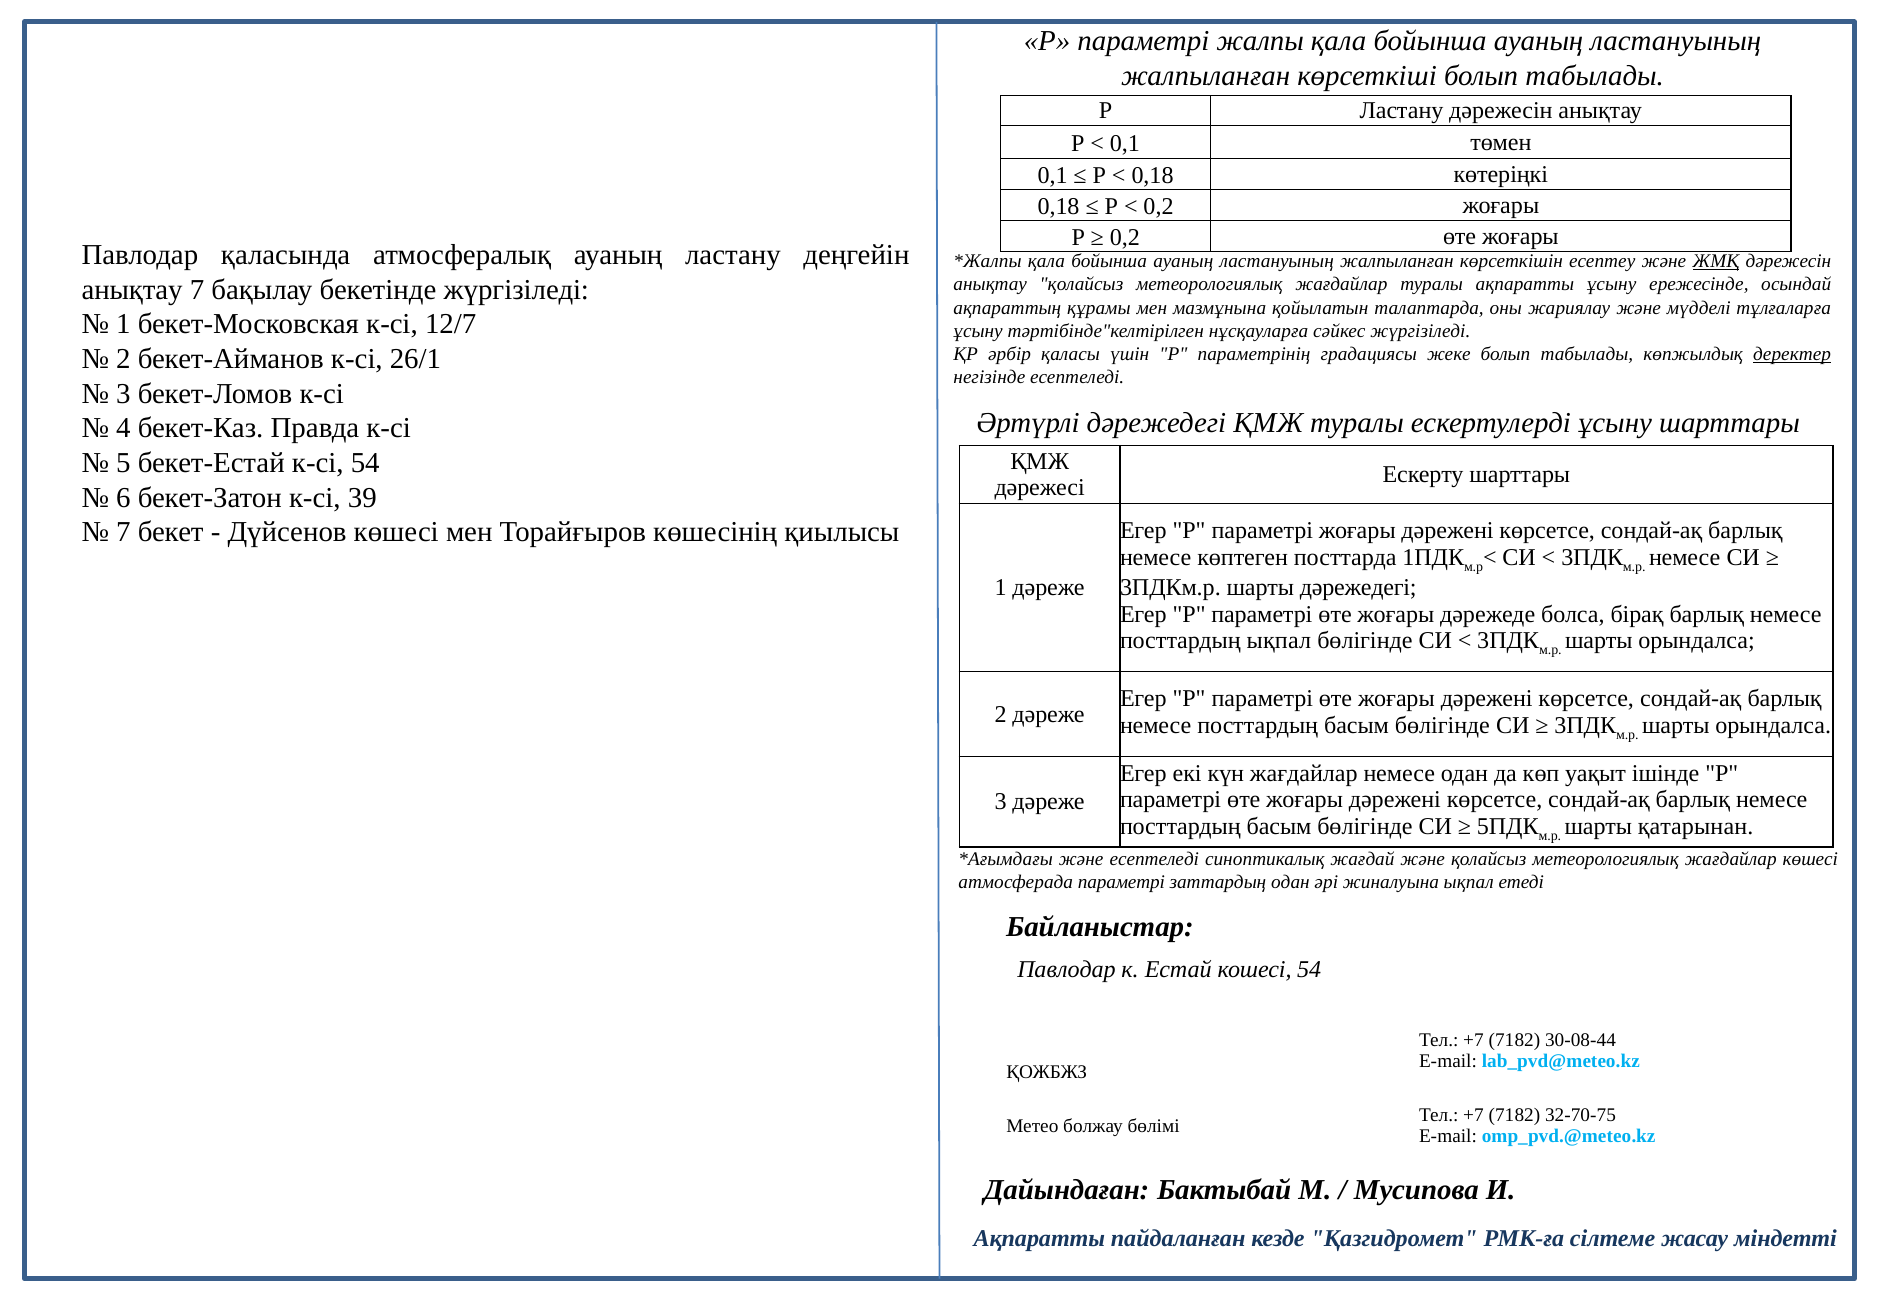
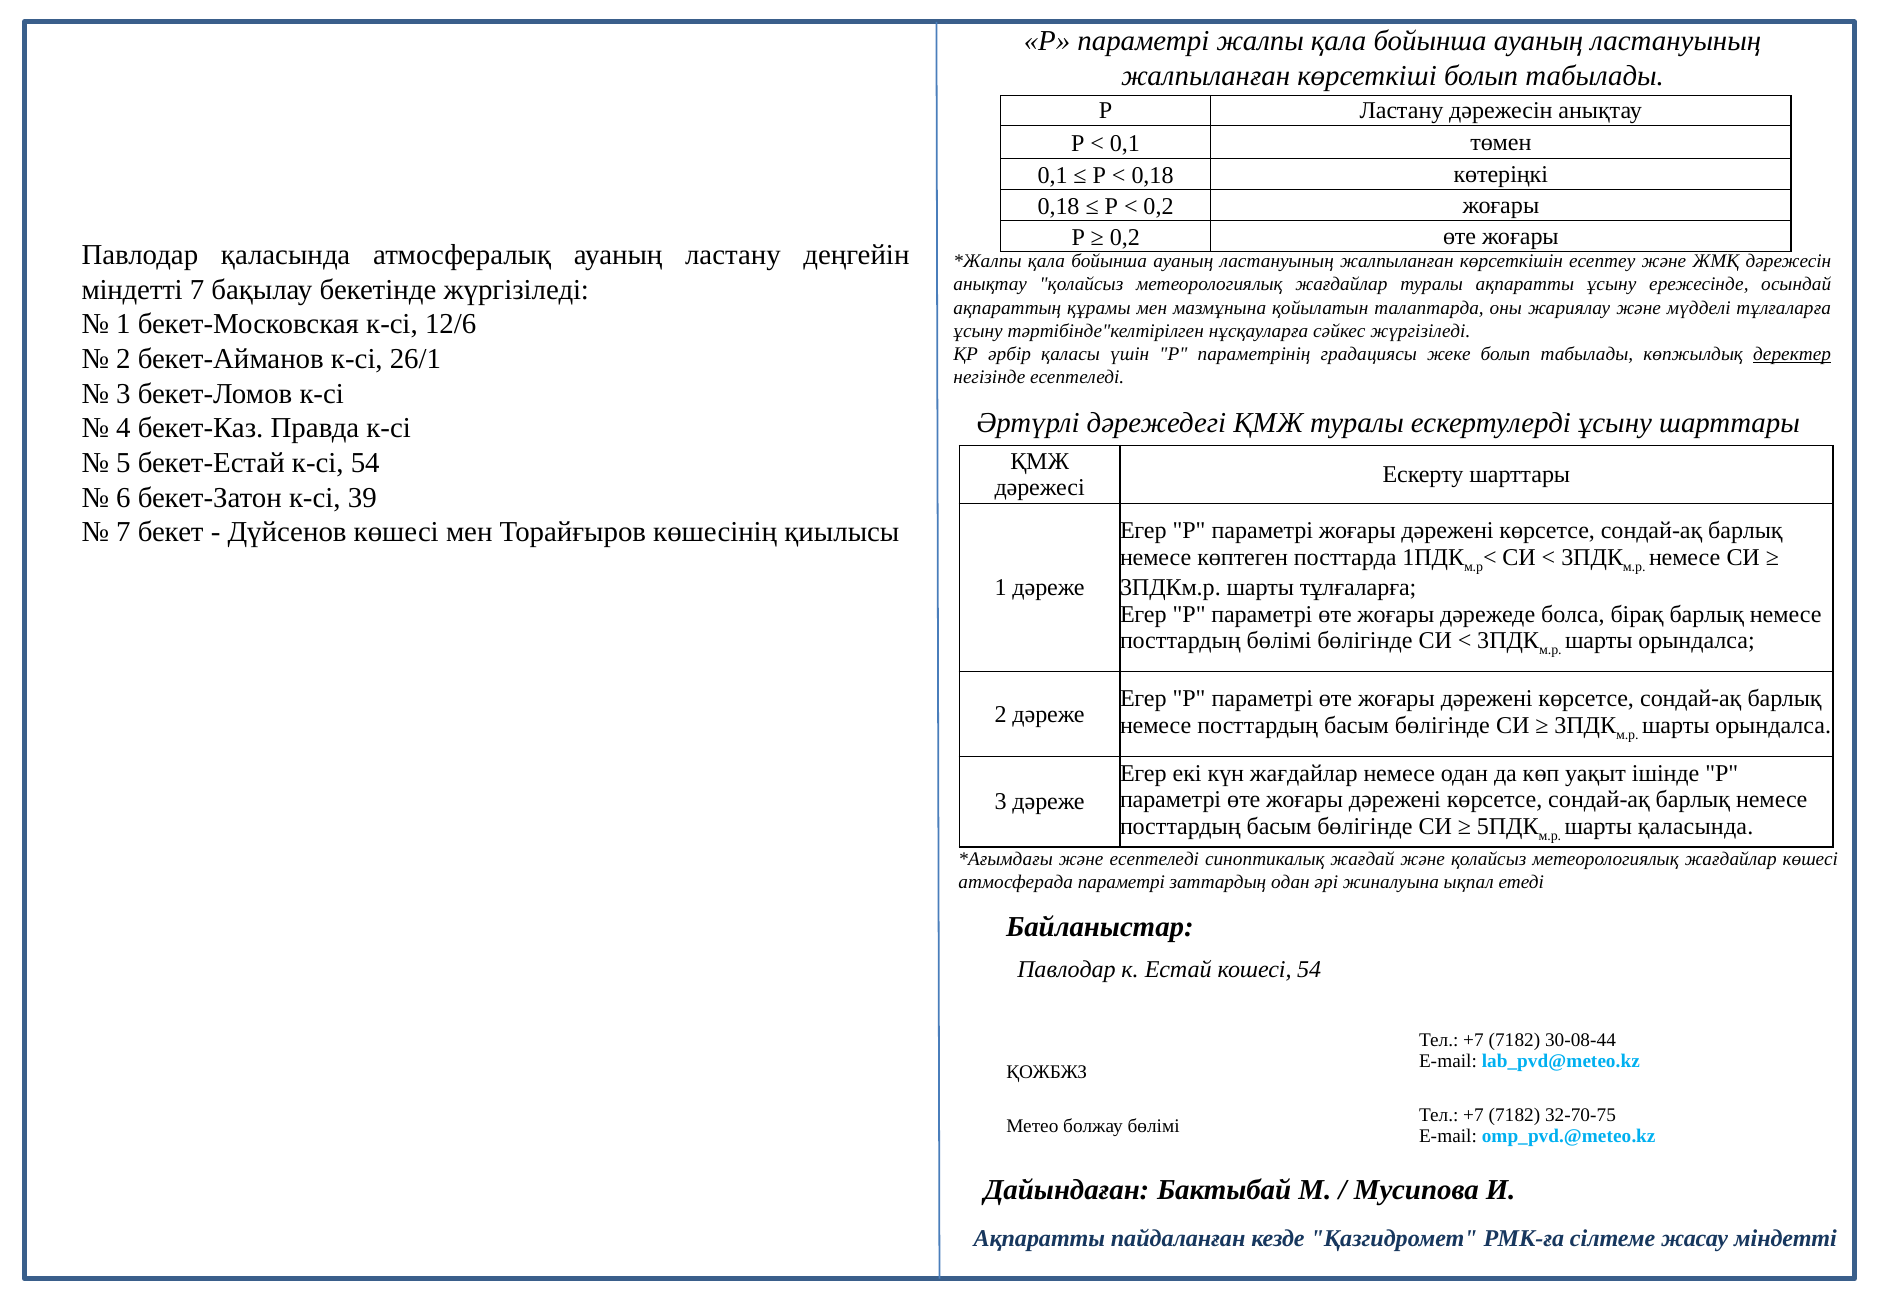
ЖМҚ underline: present -> none (1716, 261)
анықтау: анықтау -> міндетті (132, 289)
12/7: 12/7 -> 12/6 (451, 324)
шарты дәрежедегі: дәрежедегі -> тұлғаларға (1358, 588)
посттардың ықпал: ықпал -> бөлімі (1279, 641)
шарты қатарынан: қатарынан -> қаласында (1696, 826)
